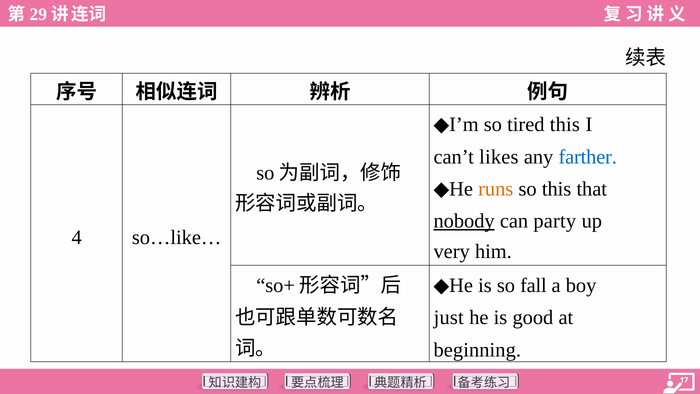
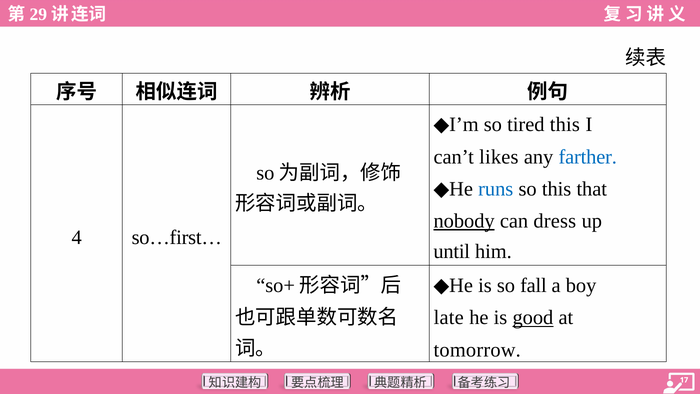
runs colour: orange -> blue (496, 189)
party: party -> dress (555, 221)
so…like…: so…like… -> so…first… (177, 238)
very: very -> until (452, 252)
just: just -> late (449, 317)
good underline: none -> present (533, 317)
beginning: beginning -> tomorrow (477, 350)
